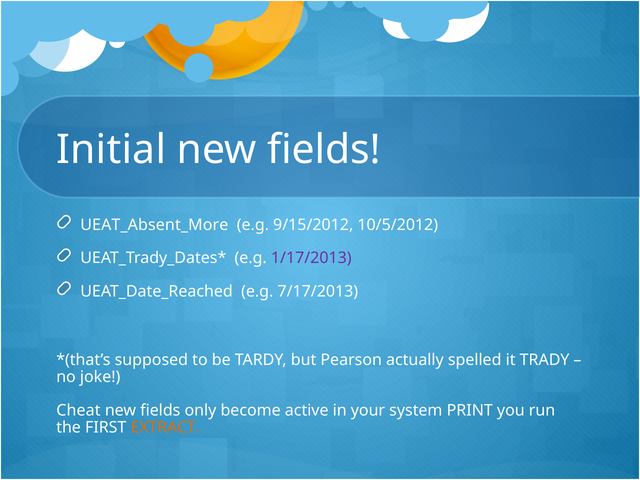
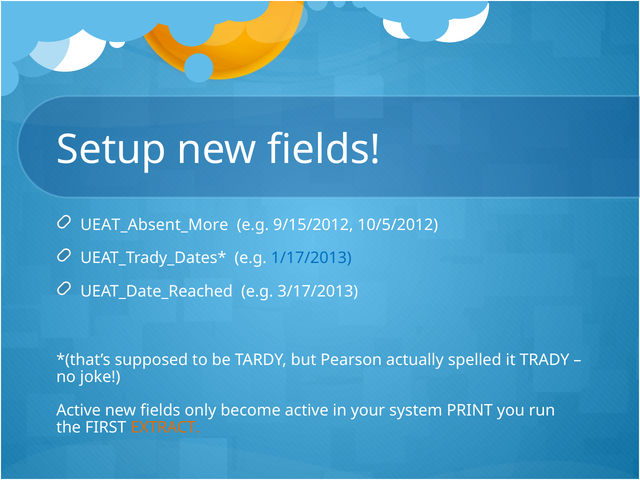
Initial: Initial -> Setup (111, 150)
1/17/2013 colour: purple -> blue (311, 258)
7/17/2013: 7/17/2013 -> 3/17/2013 (318, 291)
Cheat: Cheat -> Active (79, 410)
